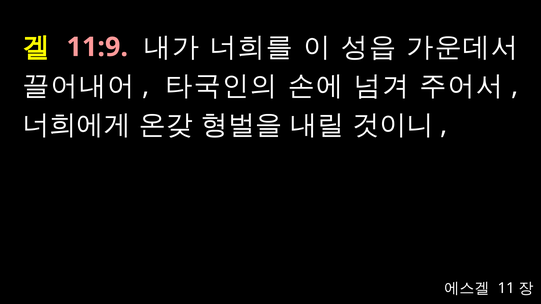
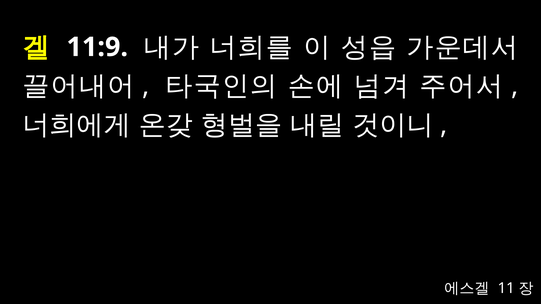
11:9 colour: pink -> white (97, 47)
